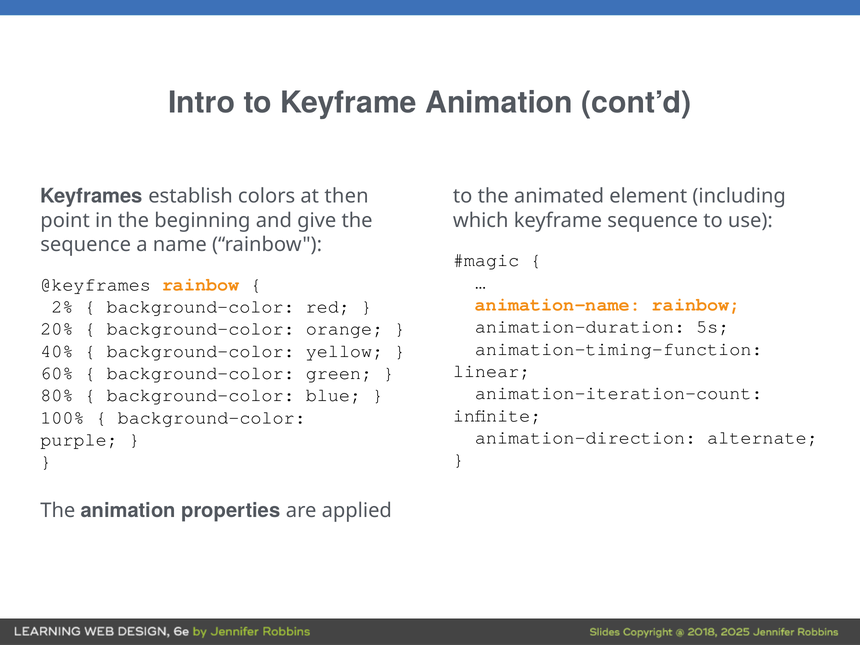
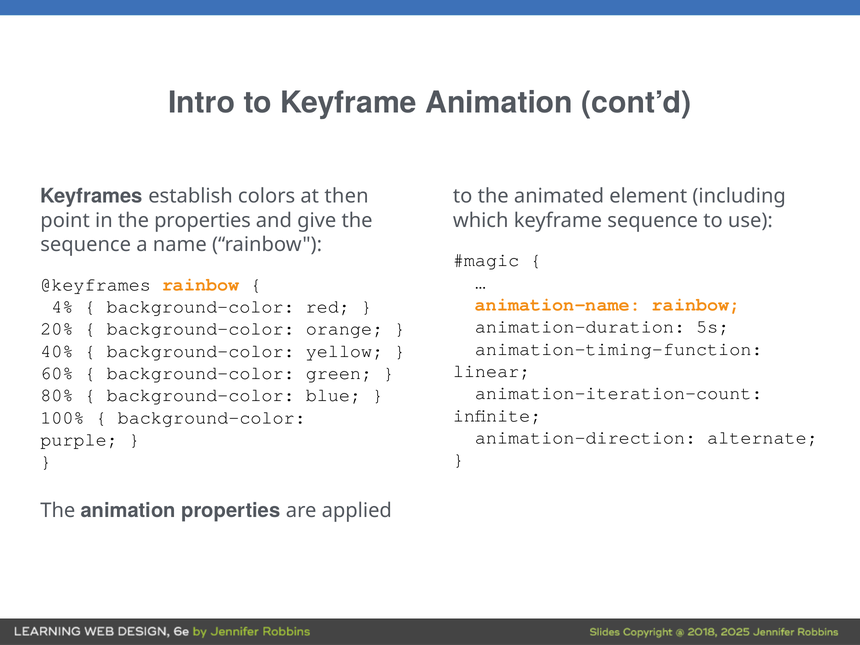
the beginning: beginning -> properties (203, 221)
2%: 2% -> 4% (62, 307)
